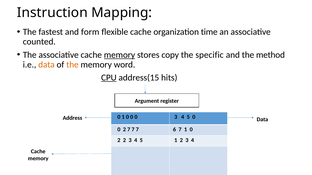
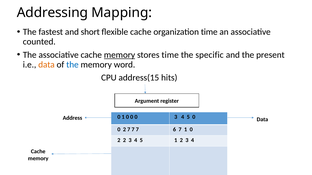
Instruction: Instruction -> Addressing (52, 13)
form: form -> short (90, 32)
stores copy: copy -> time (170, 55)
method: method -> present (270, 55)
the colour: orange -> blue (72, 65)
CPU underline: present -> none (109, 78)
